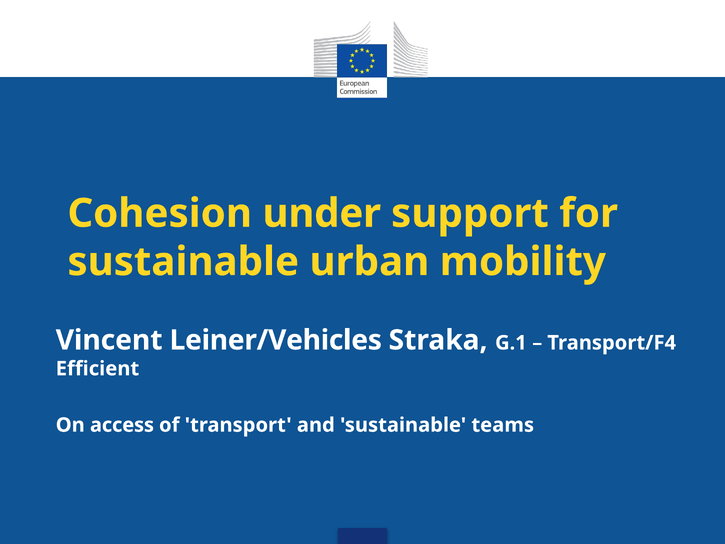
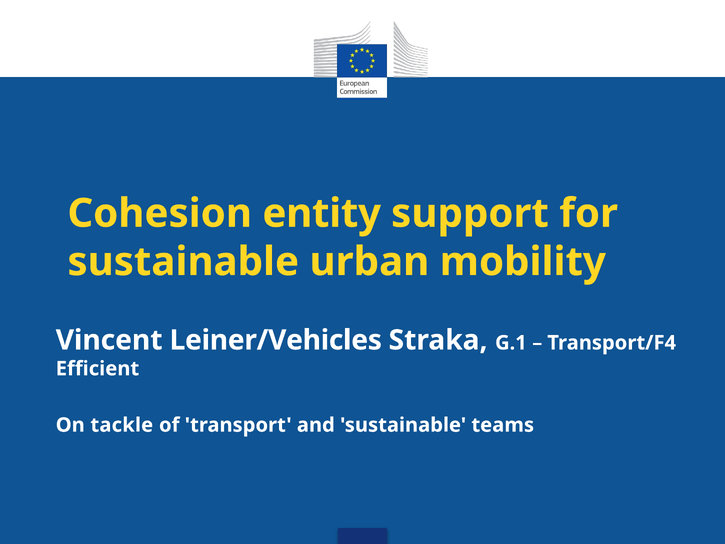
under: under -> entity (322, 213)
access: access -> tackle (122, 425)
